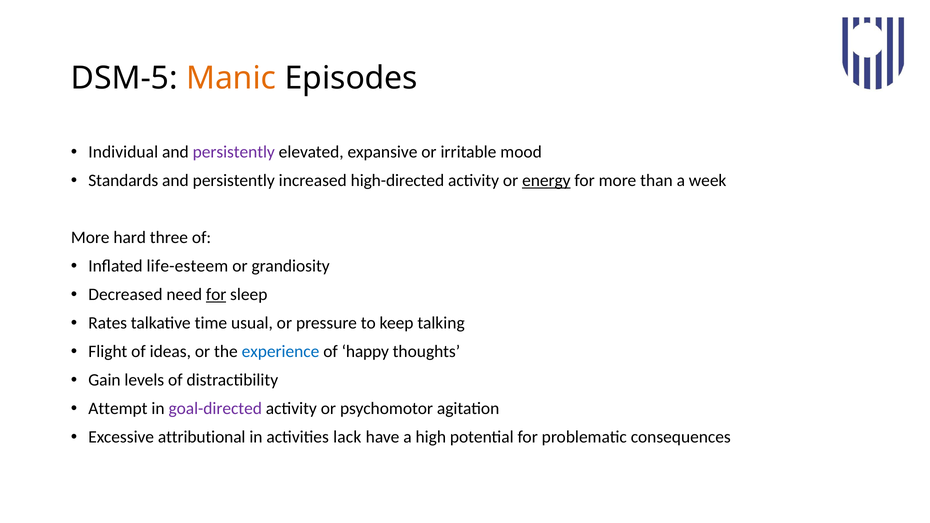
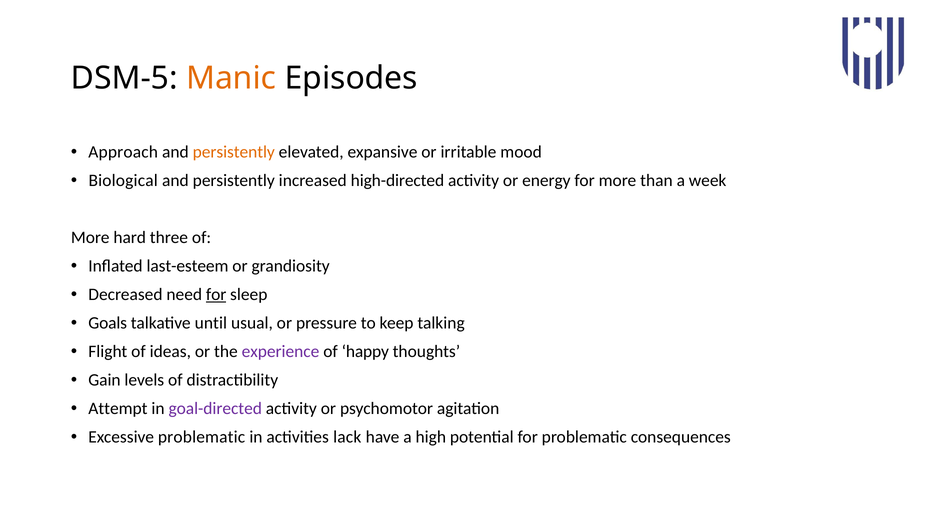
Individual: Individual -> Approach (123, 152)
persistently colour: purple -> orange (234, 152)
Standards: Standards -> Biological (123, 181)
energy underline: present -> none (546, 181)
life-esteem: life-esteem -> last-esteem (188, 266)
Rates: Rates -> Goals (108, 323)
time: time -> until (211, 323)
experience colour: blue -> purple (280, 352)
Excessive attributional: attributional -> problematic (202, 437)
